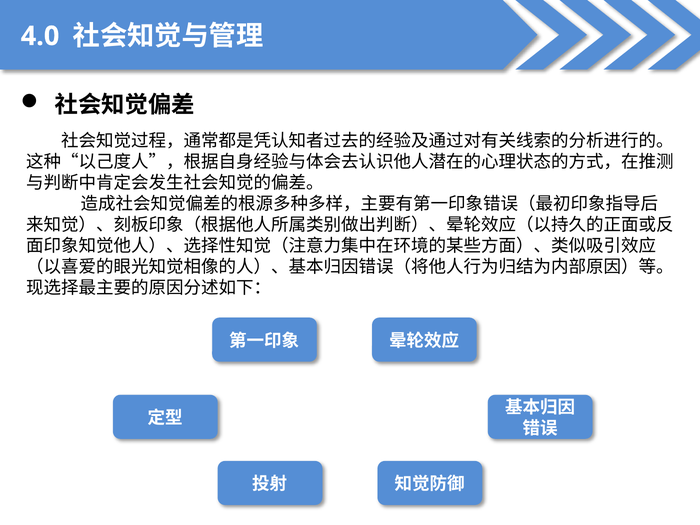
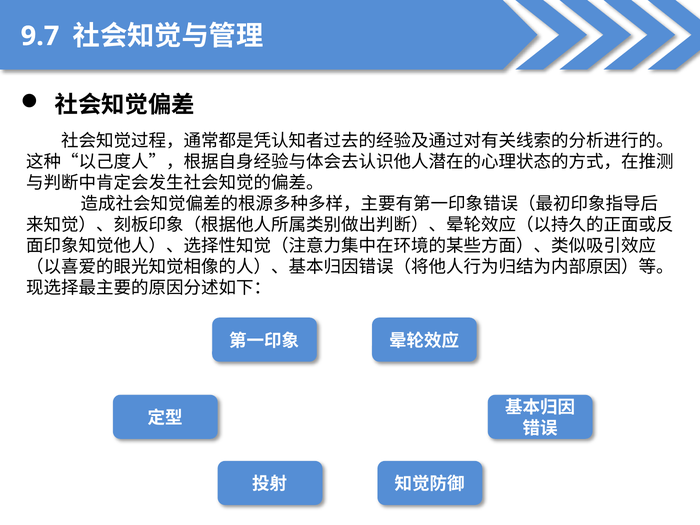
4.0: 4.0 -> 9.7 (40, 36)
